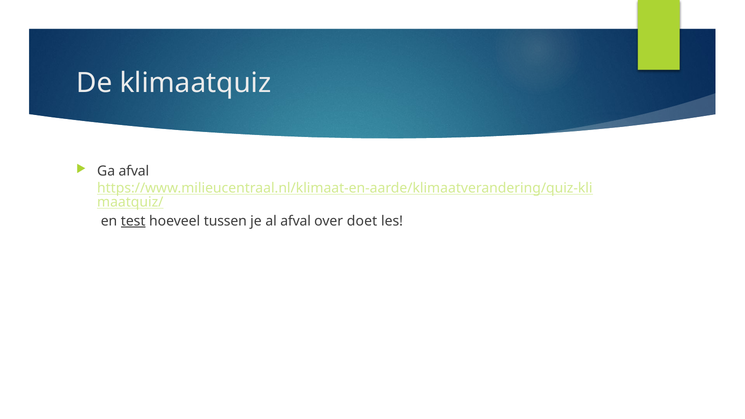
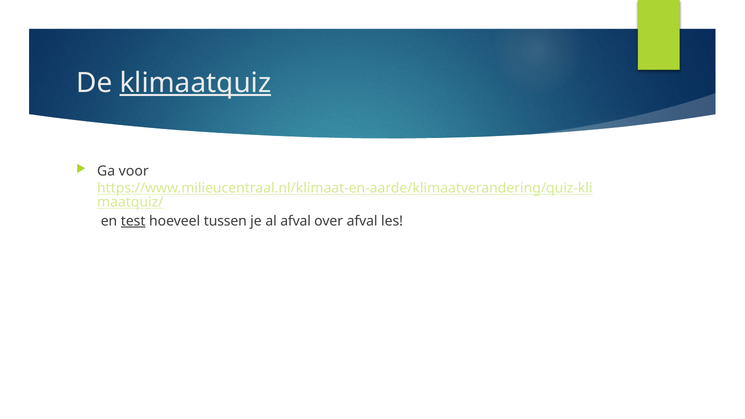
klimaatquiz underline: none -> present (195, 83)
Ga afval: afval -> voor (134, 171)
over doet: doet -> afval (362, 221)
